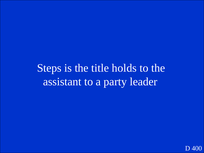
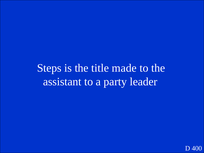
holds: holds -> made (124, 68)
